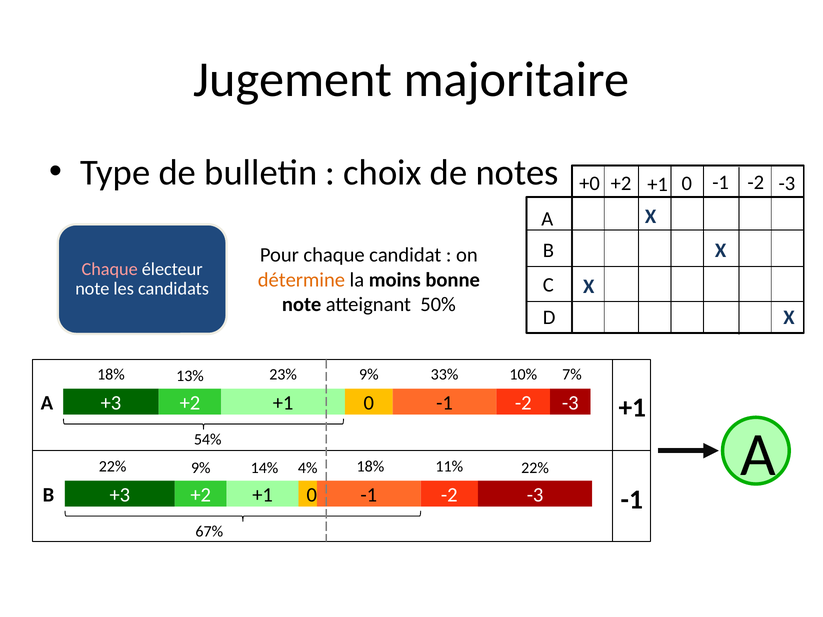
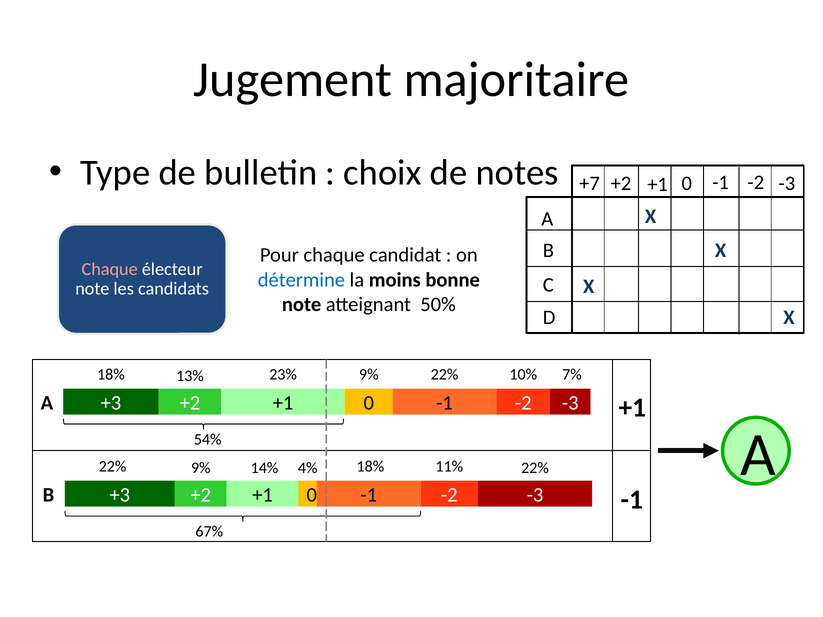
+0: +0 -> +7 (590, 184)
détermine colour: orange -> blue (301, 280)
9% 33%: 33% -> 22% (445, 375)
